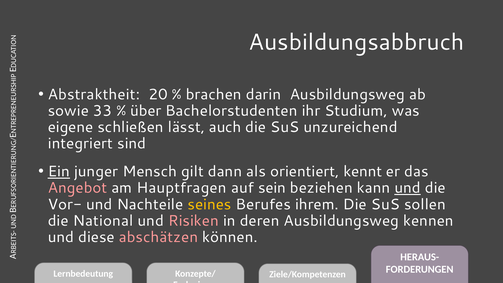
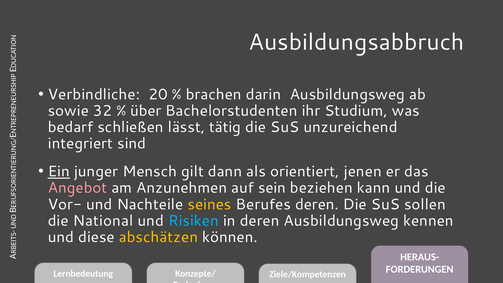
Abstraktheit: Abstraktheit -> Verbindliche (94, 94)
33: 33 -> 32 (103, 111)
eigene: eigene -> bedarf (71, 127)
auch: auch -> tätig (225, 127)
kennt: kennt -> jenen (363, 171)
Hauptfragen: Hauptfragen -> Anzunehmen (182, 188)
und underline: present -> none (408, 188)
Berufes ihrem: ihrem -> deren (317, 204)
Risiken colour: pink -> light blue (193, 221)
abschätzen colour: pink -> yellow (159, 237)
